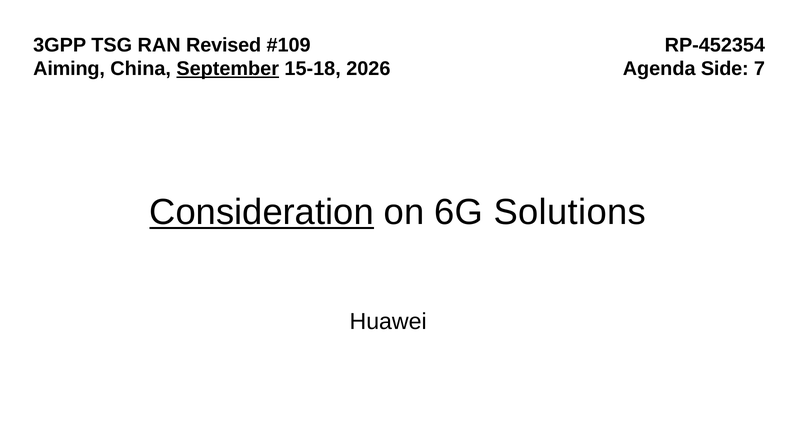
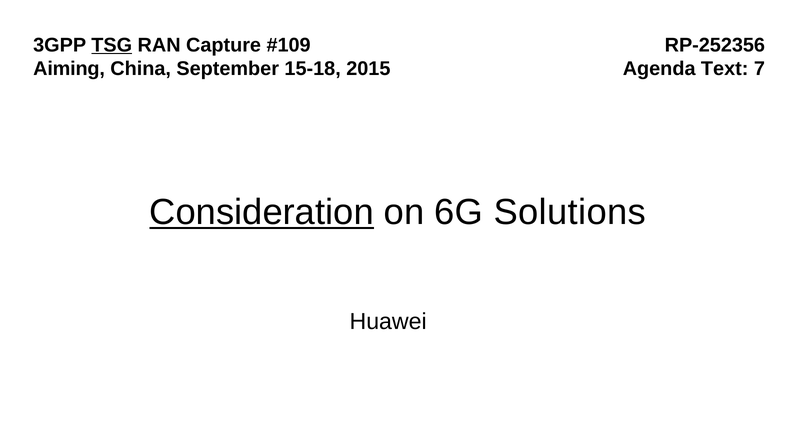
TSG underline: none -> present (112, 45)
Revised: Revised -> Capture (224, 45)
RP-452354: RP-452354 -> RP-252356 (715, 45)
September underline: present -> none (228, 69)
2026: 2026 -> 2015 (368, 69)
Side: Side -> Text (725, 69)
